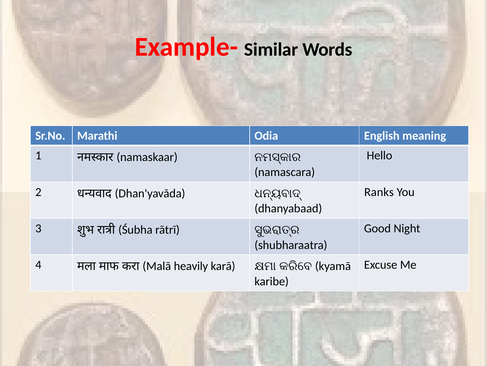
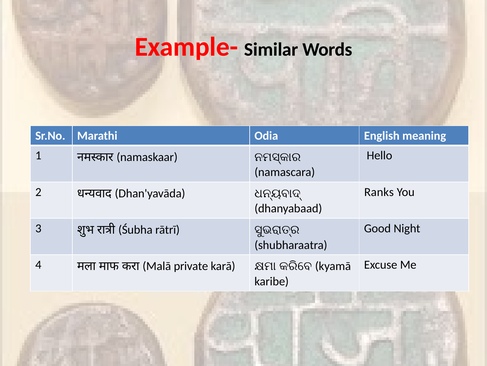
heavily: heavily -> private (191, 266)
